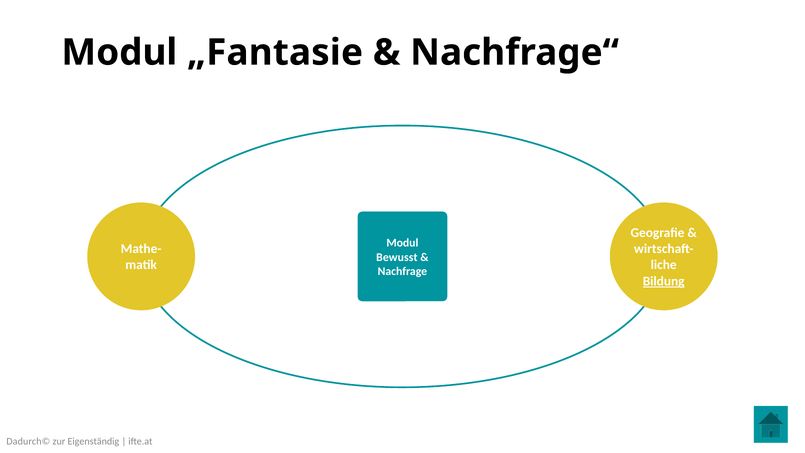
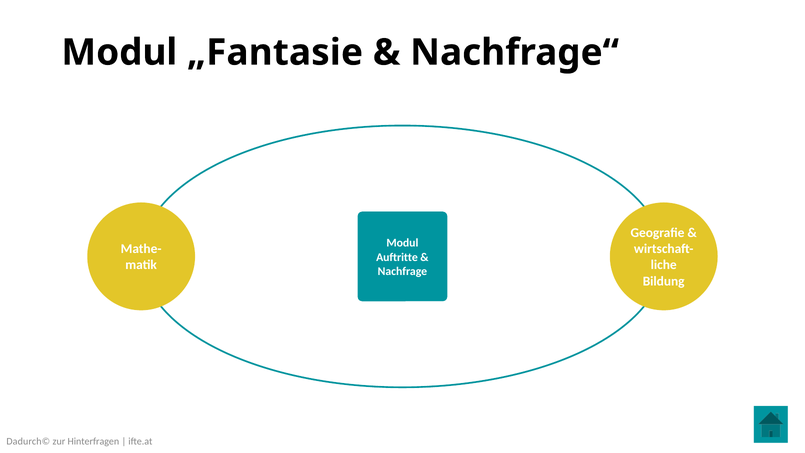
Bewusst: Bewusst -> Auftritte (397, 257)
Bildung underline: present -> none (664, 281)
Eigenständig: Eigenständig -> Hinterfragen (93, 441)
